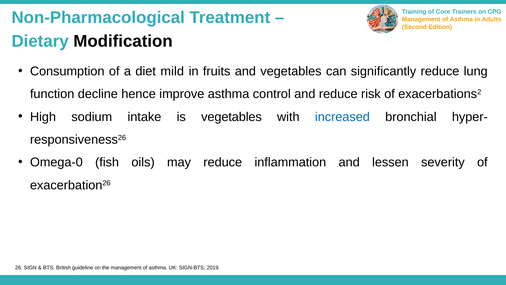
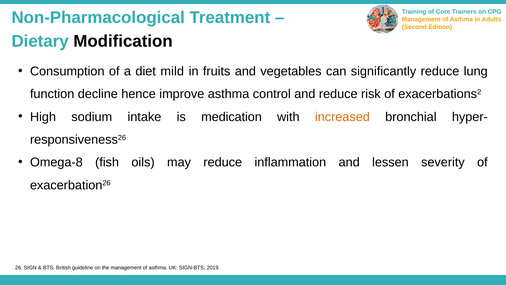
is vegetables: vegetables -> medication (232, 117)
increased colour: blue -> orange (342, 117)
Omega-0: Omega-0 -> Omega-8 (56, 162)
